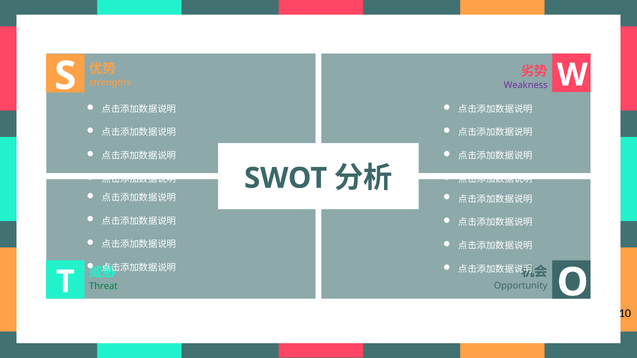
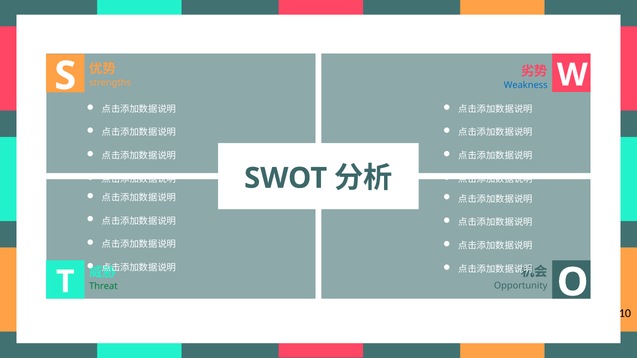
Weakness colour: purple -> blue (526, 85)
